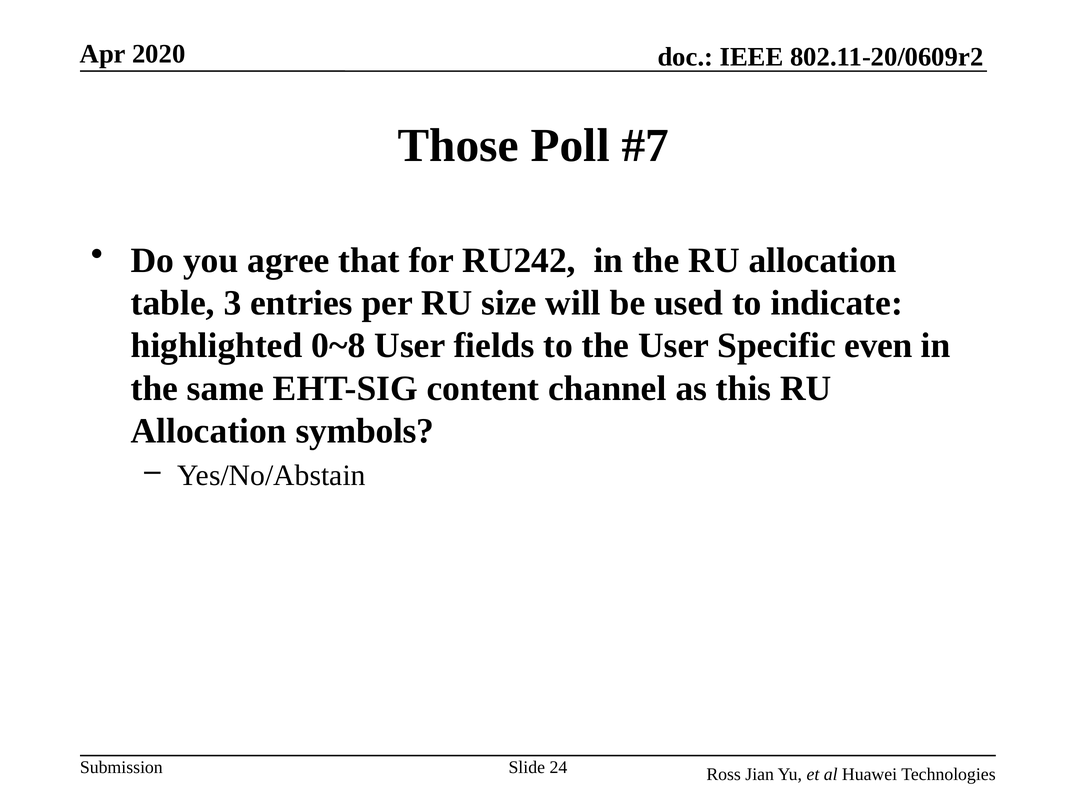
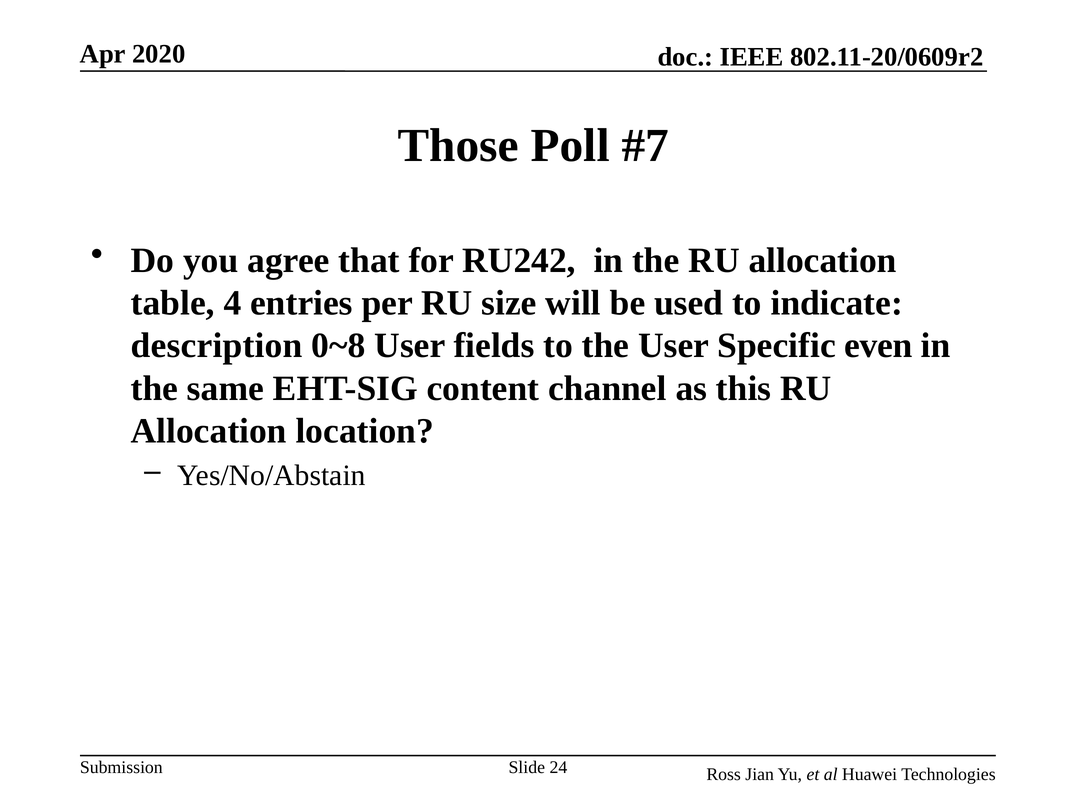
3: 3 -> 4 (232, 303)
highlighted: highlighted -> description (217, 346)
symbols: symbols -> location (365, 431)
